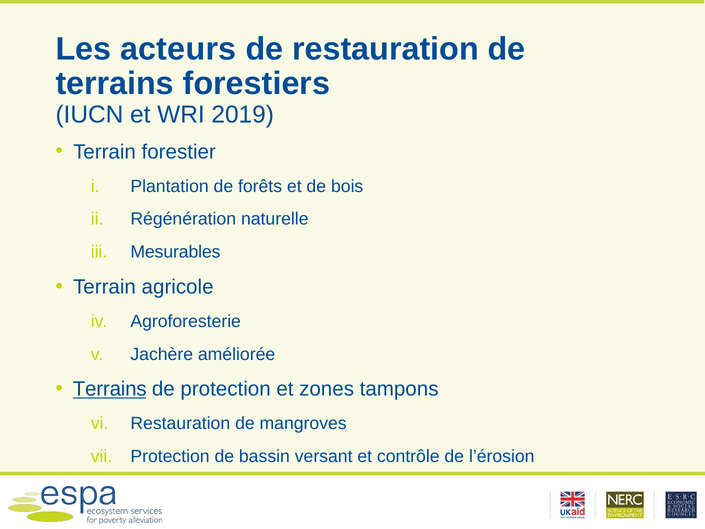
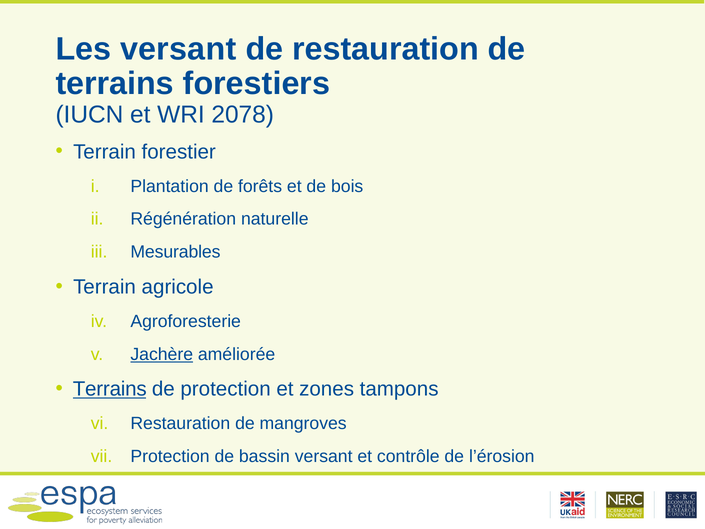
Les acteurs: acteurs -> versant (178, 49)
2019: 2019 -> 2078 (243, 114)
Jachère underline: none -> present (162, 354)
